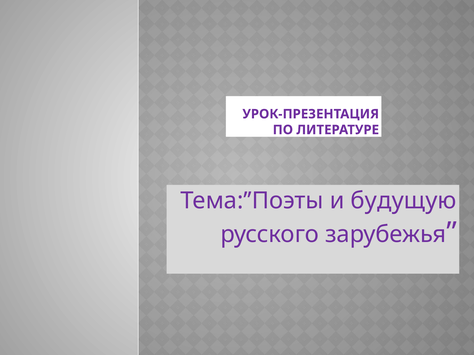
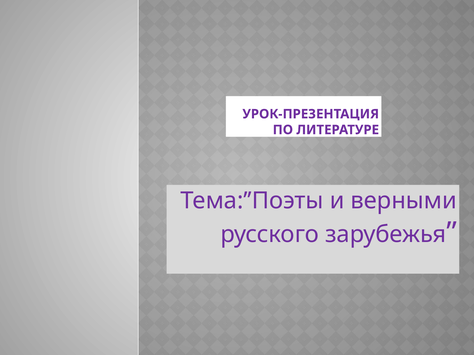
будущую: будущую -> верными (404, 201)
